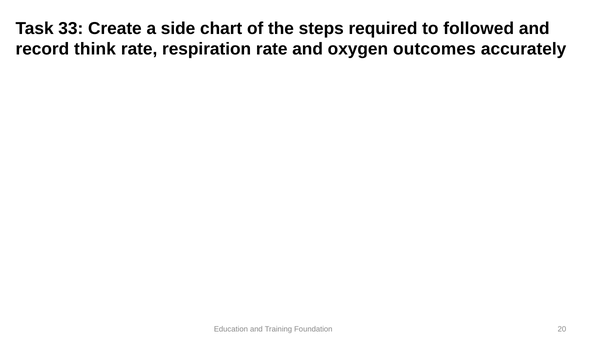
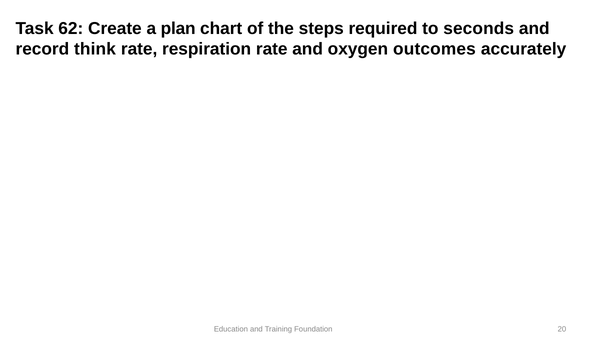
33: 33 -> 62 (71, 28)
side: side -> plan (178, 28)
followed: followed -> seconds (479, 28)
